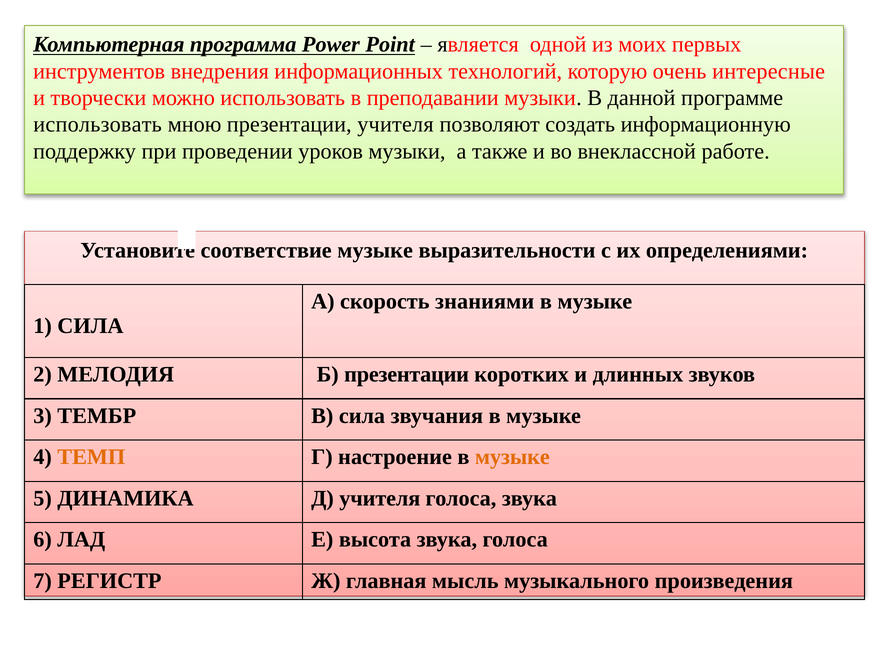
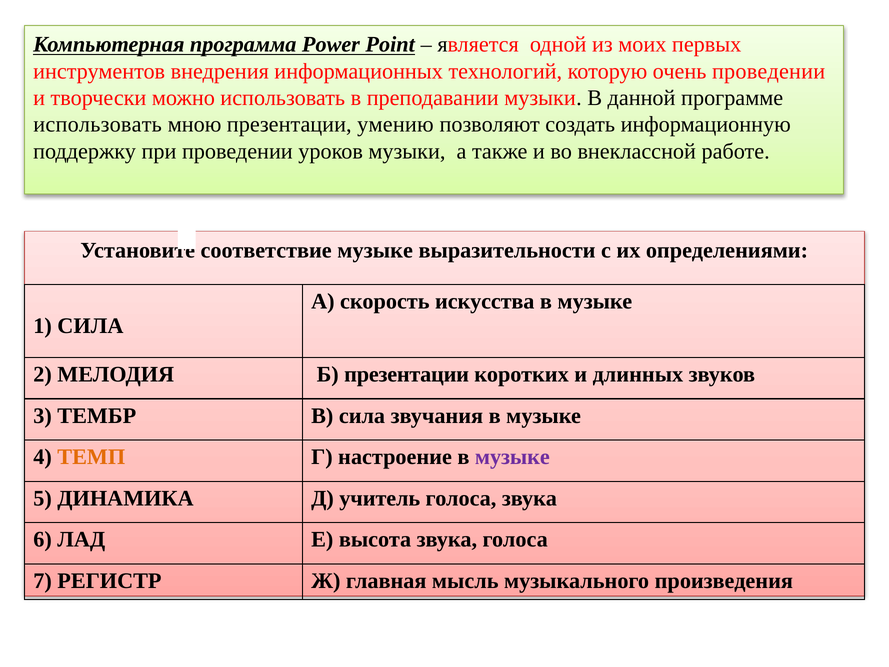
очень интересные: интересные -> проведении (769, 71)
презентации учителя: учителя -> умению (395, 125)
знаниями: знаниями -> искусства (485, 301)
музыке colour: orange -> purple (512, 457)
Д учителя: учителя -> учитель (380, 498)
